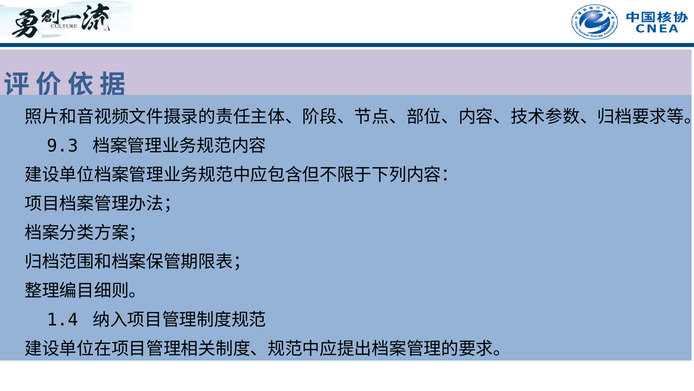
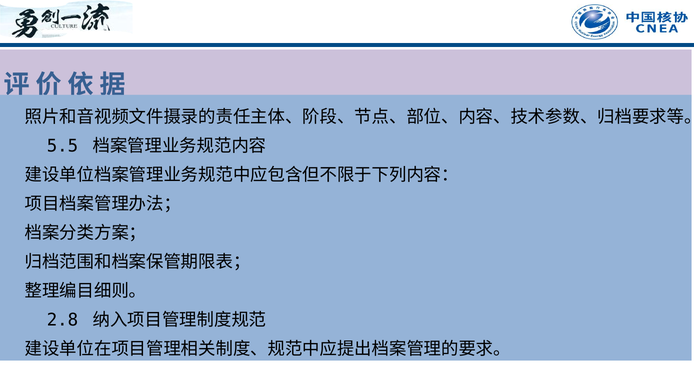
9.3: 9.3 -> 5.5 (62, 146)
1.4: 1.4 -> 2.8 (62, 319)
